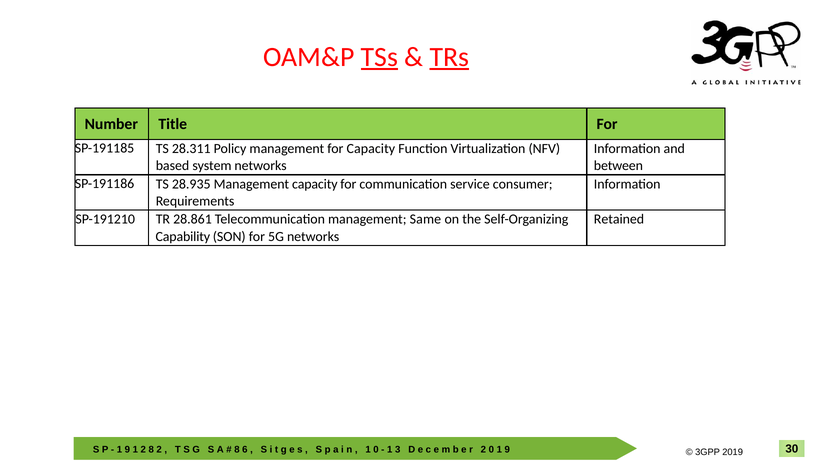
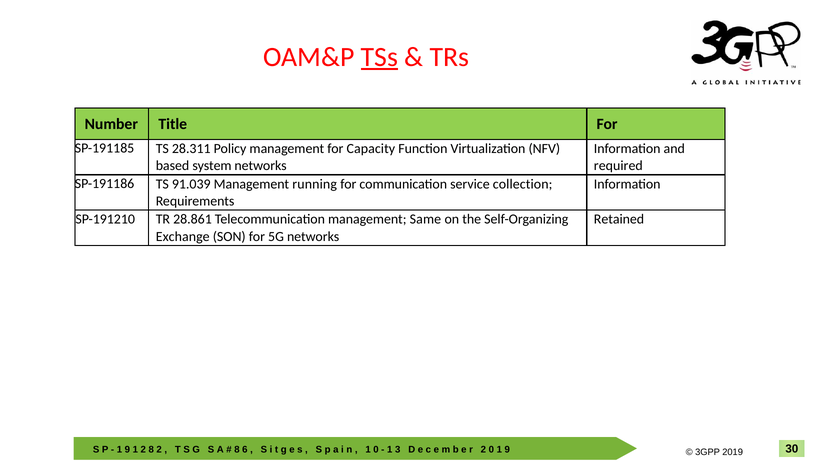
TRs underline: present -> none (449, 57)
between: between -> required (618, 166)
28.935: 28.935 -> 91.039 (191, 184)
Management capacity: capacity -> running (315, 184)
consumer: consumer -> collection (523, 184)
Capability: Capability -> Exchange (183, 236)
